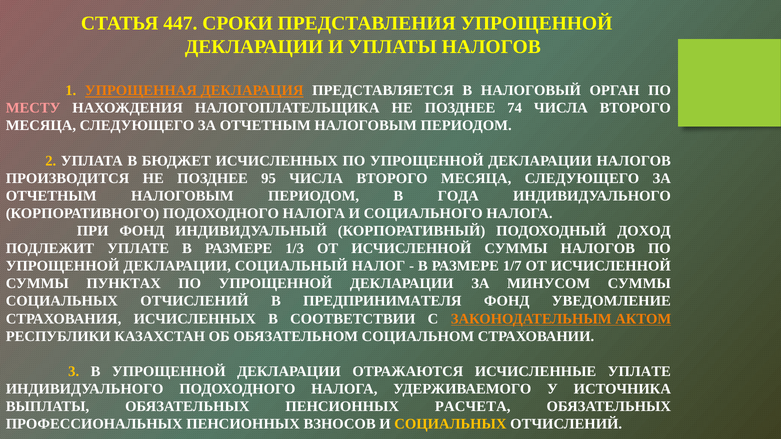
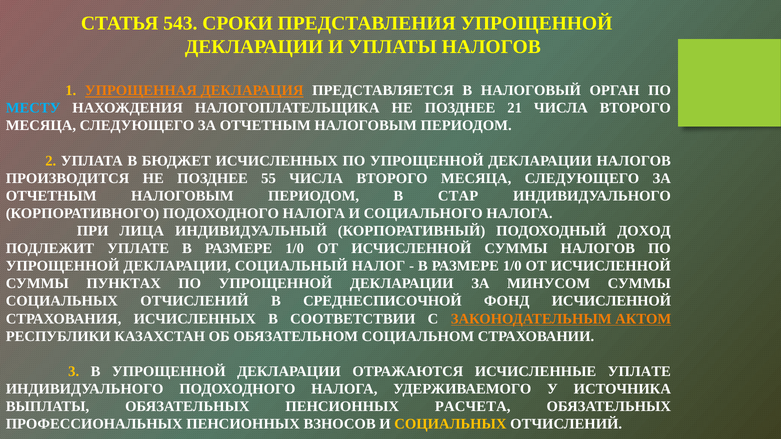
447: 447 -> 543 (180, 23)
МЕСТУ colour: pink -> light blue (33, 108)
74: 74 -> 21 (515, 108)
95: 95 -> 55 (269, 178)
ГОДА: ГОДА -> СТАР (458, 196)
ПРИ ФОНД: ФОНД -> ЛИЦА (142, 231)
УПЛАТЕ В РАЗМЕРЕ 1/3: 1/3 -> 1/0 (295, 249)
1/7: 1/7 -> 1/0 (512, 266)
ПРЕДПРИНИМАТЕЛЯ: ПРЕДПРИНИМАТЕЛЯ -> СРЕДНЕСПИСОЧНОЙ (382, 301)
ФОНД УВЕДОМЛЕНИЕ: УВЕДОМЛЕНИЕ -> ИСЧИСЛЕННОЙ (611, 301)
